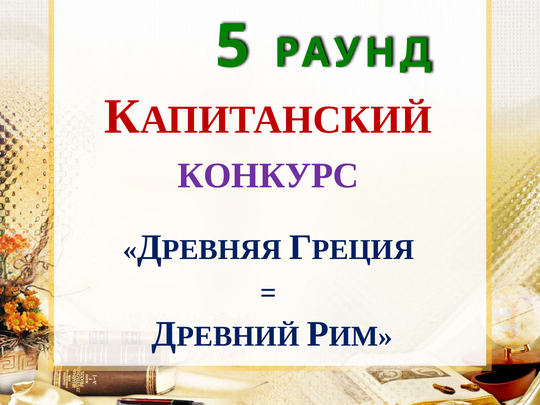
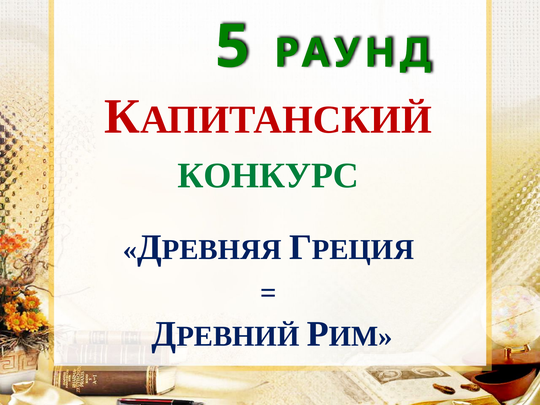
КОНКУРС colour: purple -> green (268, 176)
